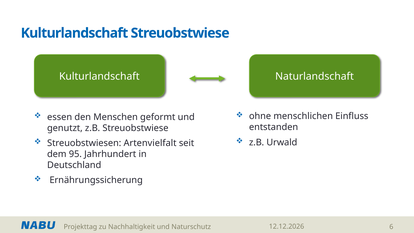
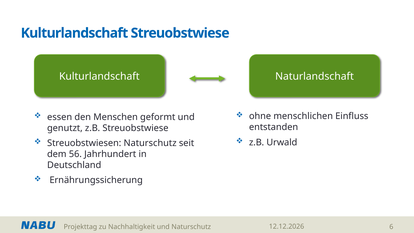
Streuobstwiesen Artenvielfalt: Artenvielfalt -> Naturschutz (150, 143)
95: 95 -> 56 (75, 154)
